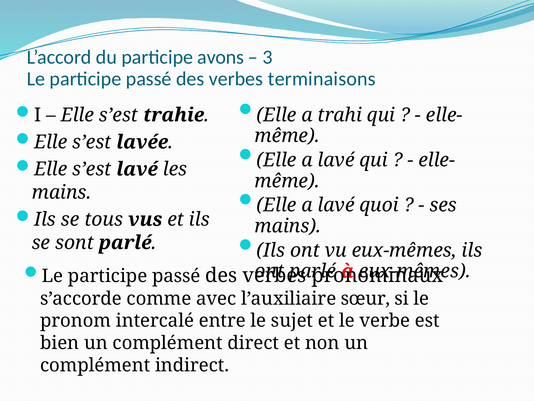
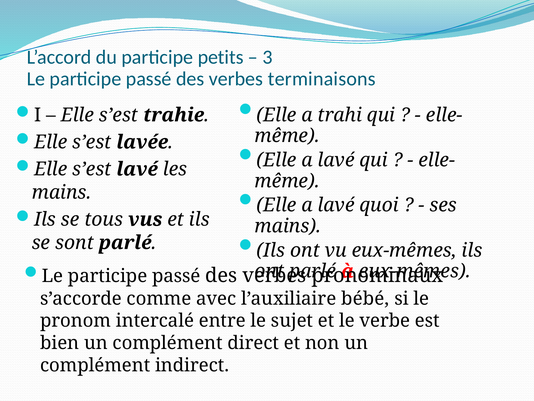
avons: avons -> petits (221, 57)
sœur: sœur -> bébé (365, 298)
